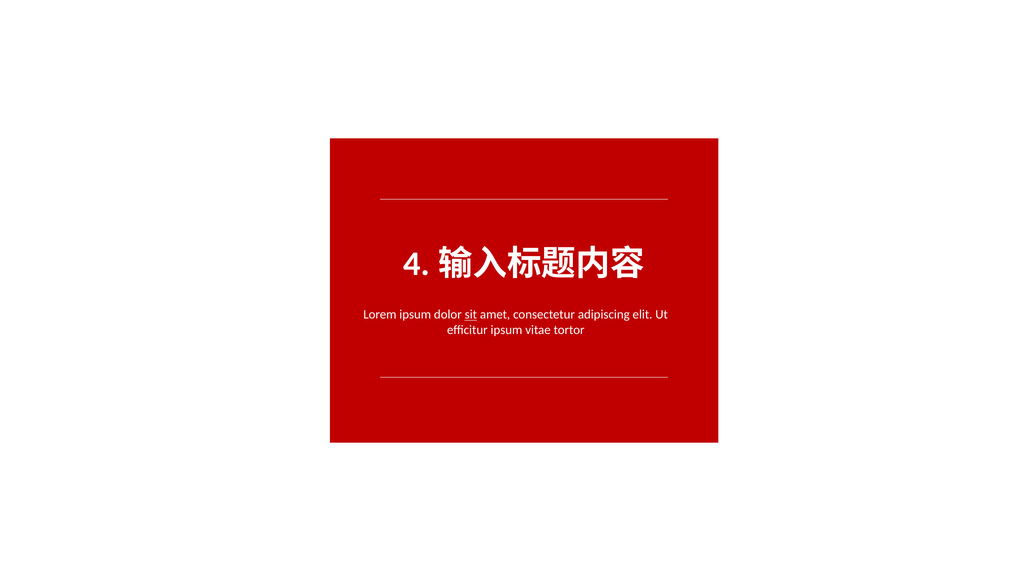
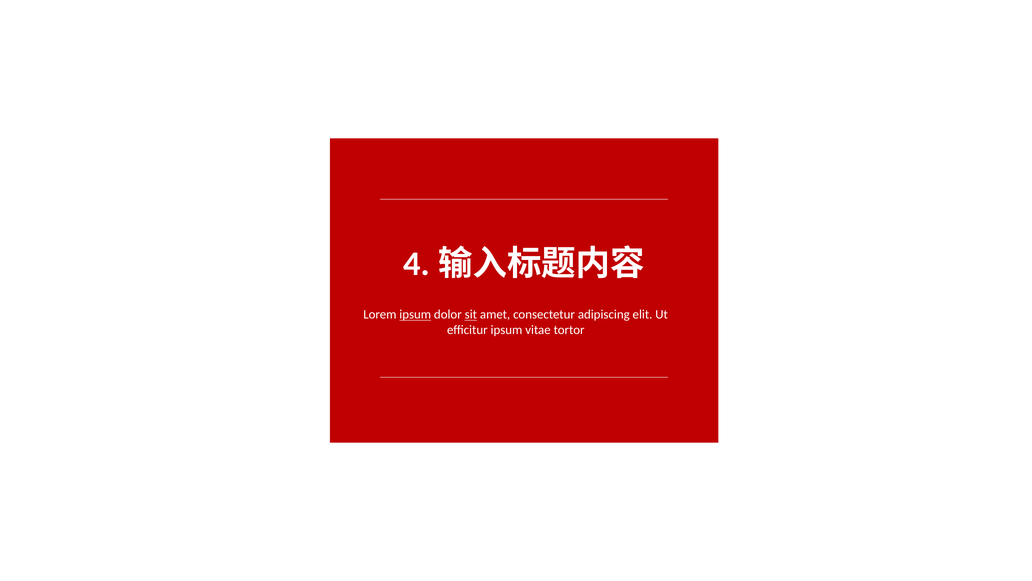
ipsum underline: none -> present (415, 314)
